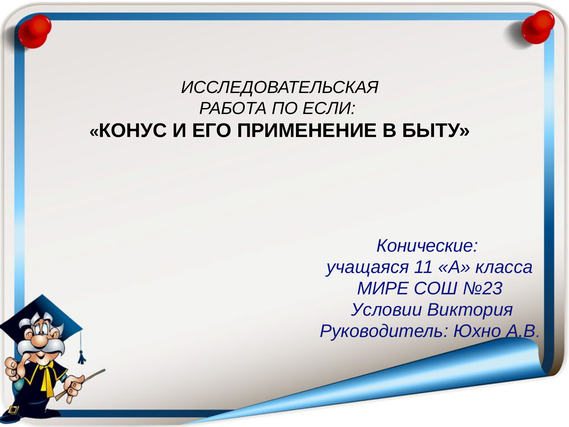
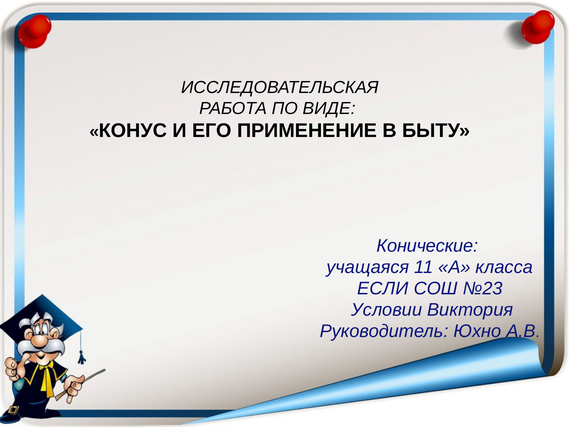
ЕСЛИ: ЕСЛИ -> ВИДЕ (329, 108)
МИРЕ: МИРЕ -> ЕСЛИ (383, 288)
